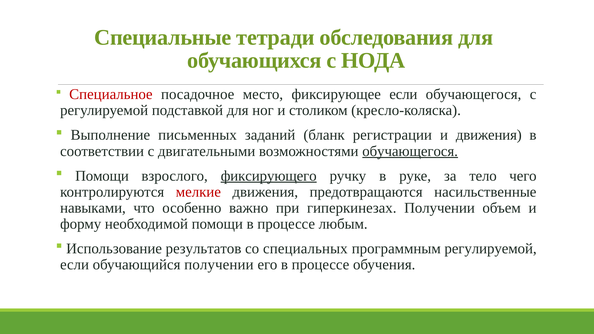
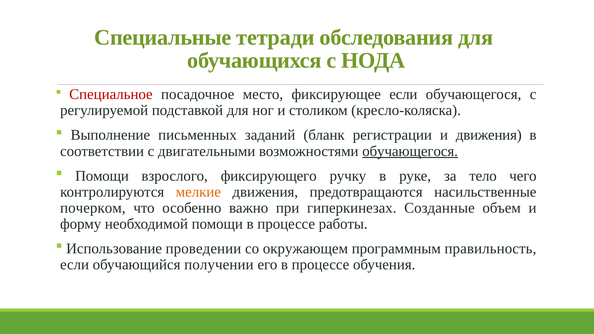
фиксирующего underline: present -> none (269, 176)
мелкие colour: red -> orange (198, 192)
навыками: навыками -> почерком (93, 208)
гиперкинезах Получении: Получении -> Созданные (439, 208)
любым: любым -> работы (343, 224)
результатов: результатов -> проведении (203, 249)
специальных: специальных -> окружающем (305, 249)
программным регулируемой: регулируемой -> правильность (490, 249)
